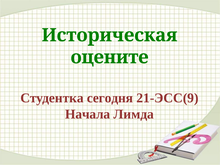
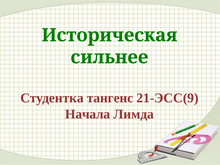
оцените: оцените -> сильнее (109, 57)
сегодня: сегодня -> тангенс (110, 98)
